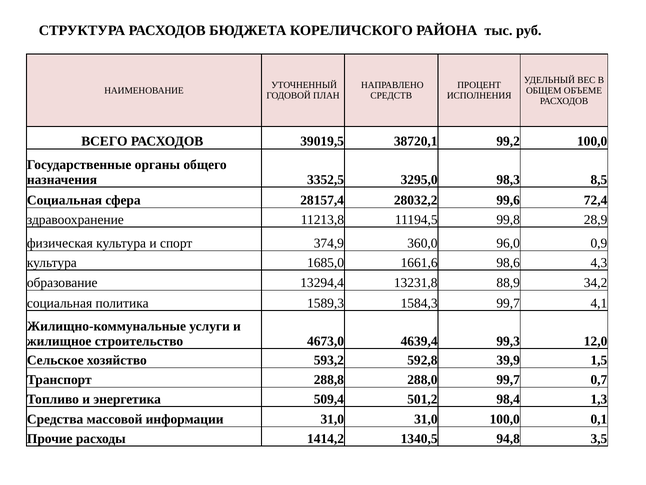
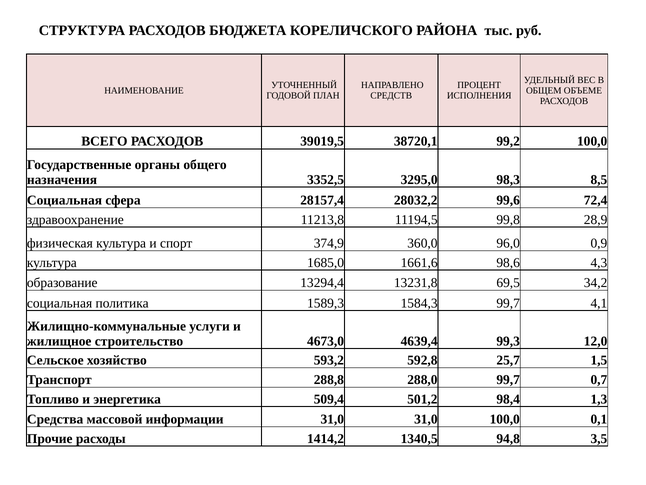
88,9: 88,9 -> 69,5 (508, 283)
39,9: 39,9 -> 25,7 (508, 360)
